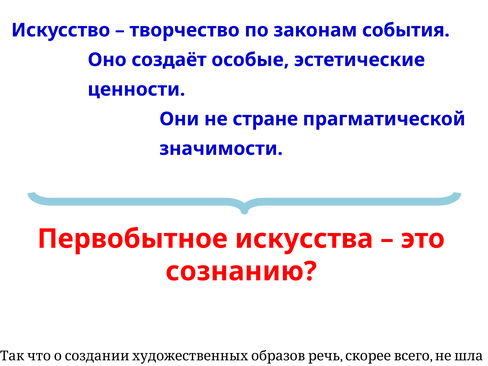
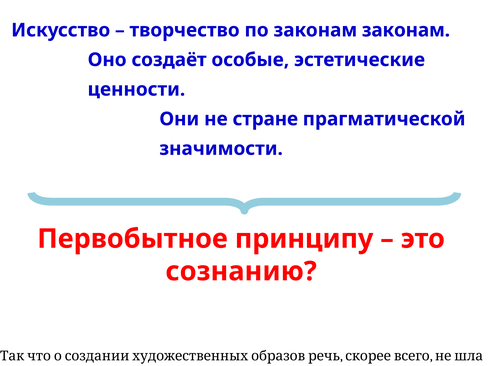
законам события: события -> законам (406, 30)
искусства: искусства -> принципу (304, 239)
